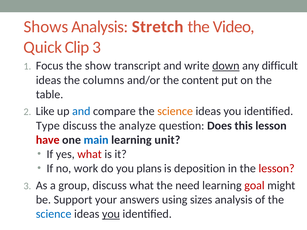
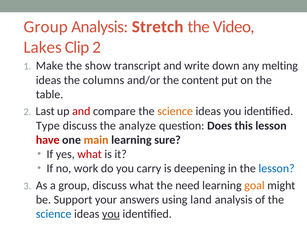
Shows: Shows -> Group (46, 27)
Quick: Quick -> Lakes (43, 47)
Clip 3: 3 -> 2 (97, 47)
Focus: Focus -> Make (49, 66)
down underline: present -> none (226, 66)
difficult: difficult -> melting (280, 66)
Like: Like -> Last (45, 111)
and colour: blue -> red (81, 111)
main colour: blue -> orange (96, 140)
unit: unit -> sure (168, 140)
plans: plans -> carry (149, 169)
deposition: deposition -> deepening (200, 169)
lesson colour: red -> blue (277, 169)
goal colour: red -> orange (254, 186)
sizes: sizes -> land (201, 200)
